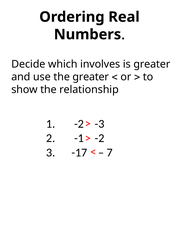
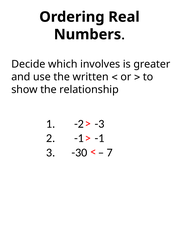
the greater: greater -> written (91, 77)
-1 -2: -2 -> -1 (99, 138)
-17: -17 -> -30 (79, 152)
